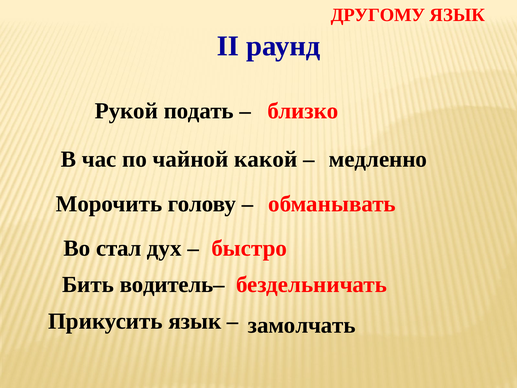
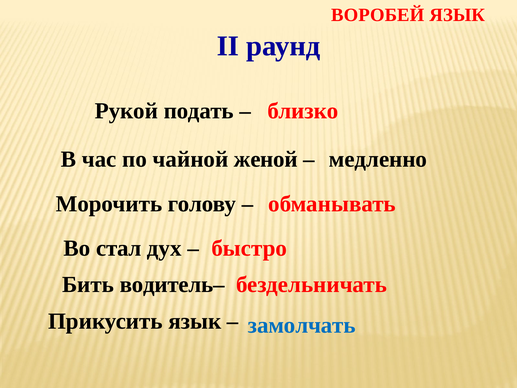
ДРУГОМУ: ДРУГОМУ -> ВОРОБЕЙ (378, 15)
какой: какой -> женой (266, 159)
замолчать colour: black -> blue (302, 325)
